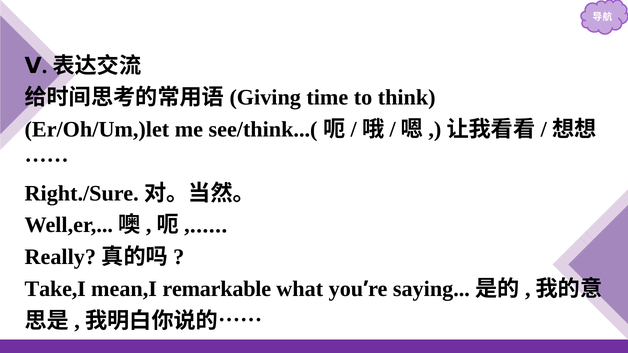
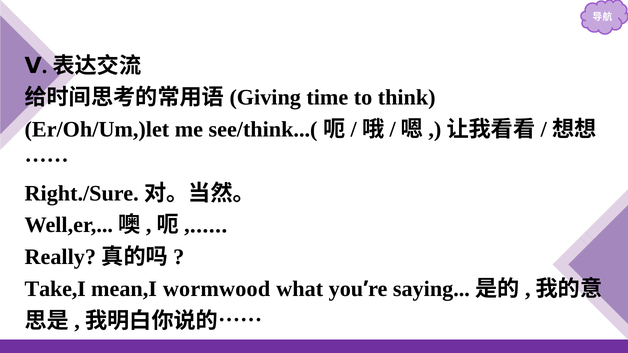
remarkable: remarkable -> wormwood (217, 289)
